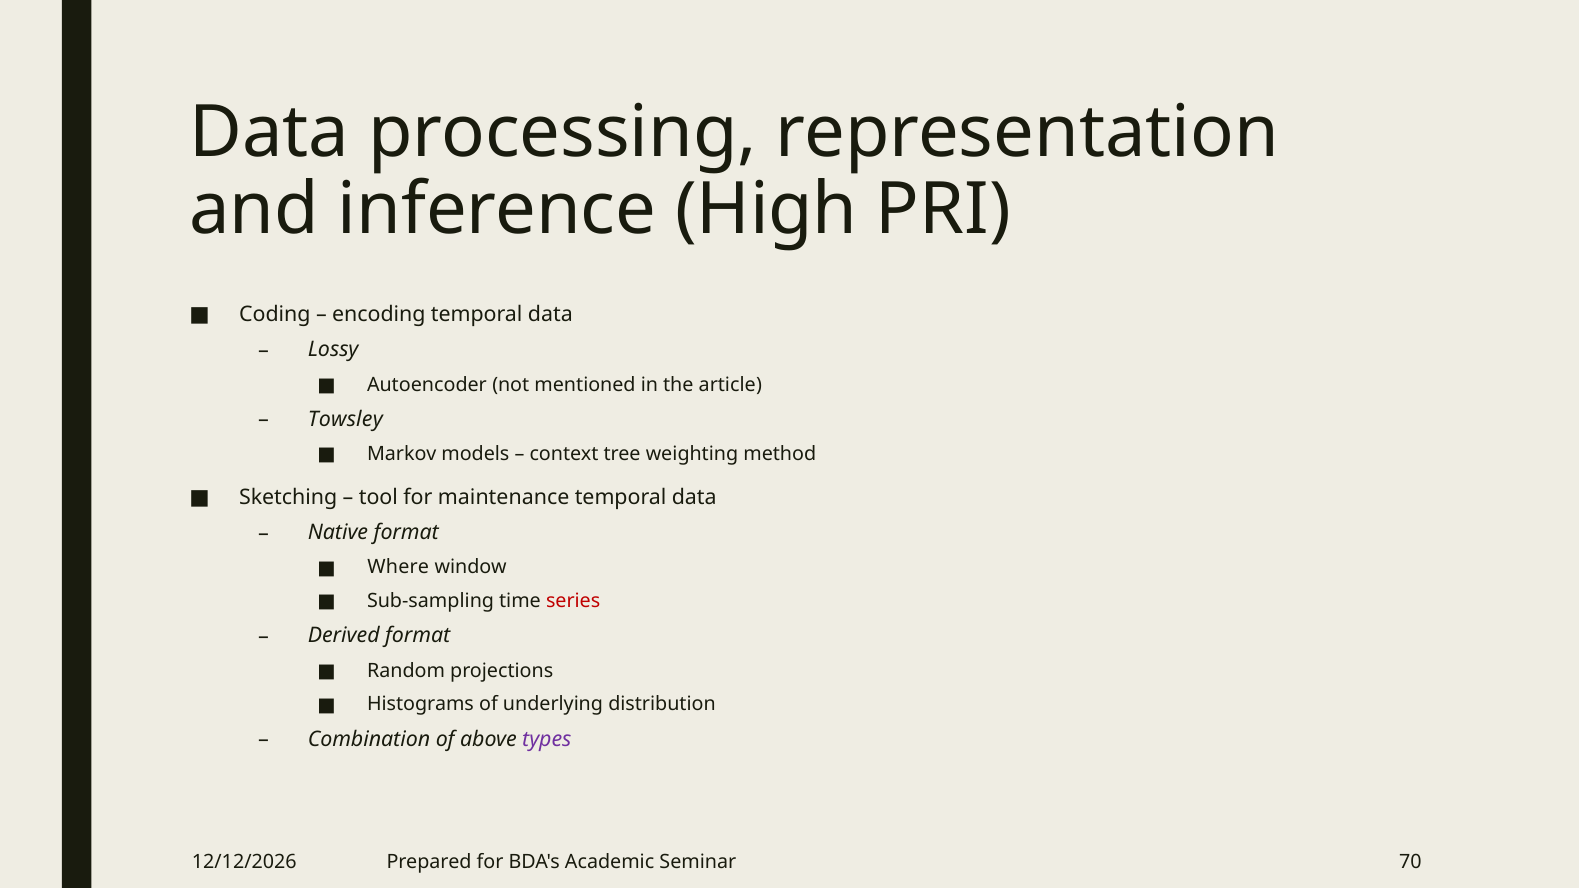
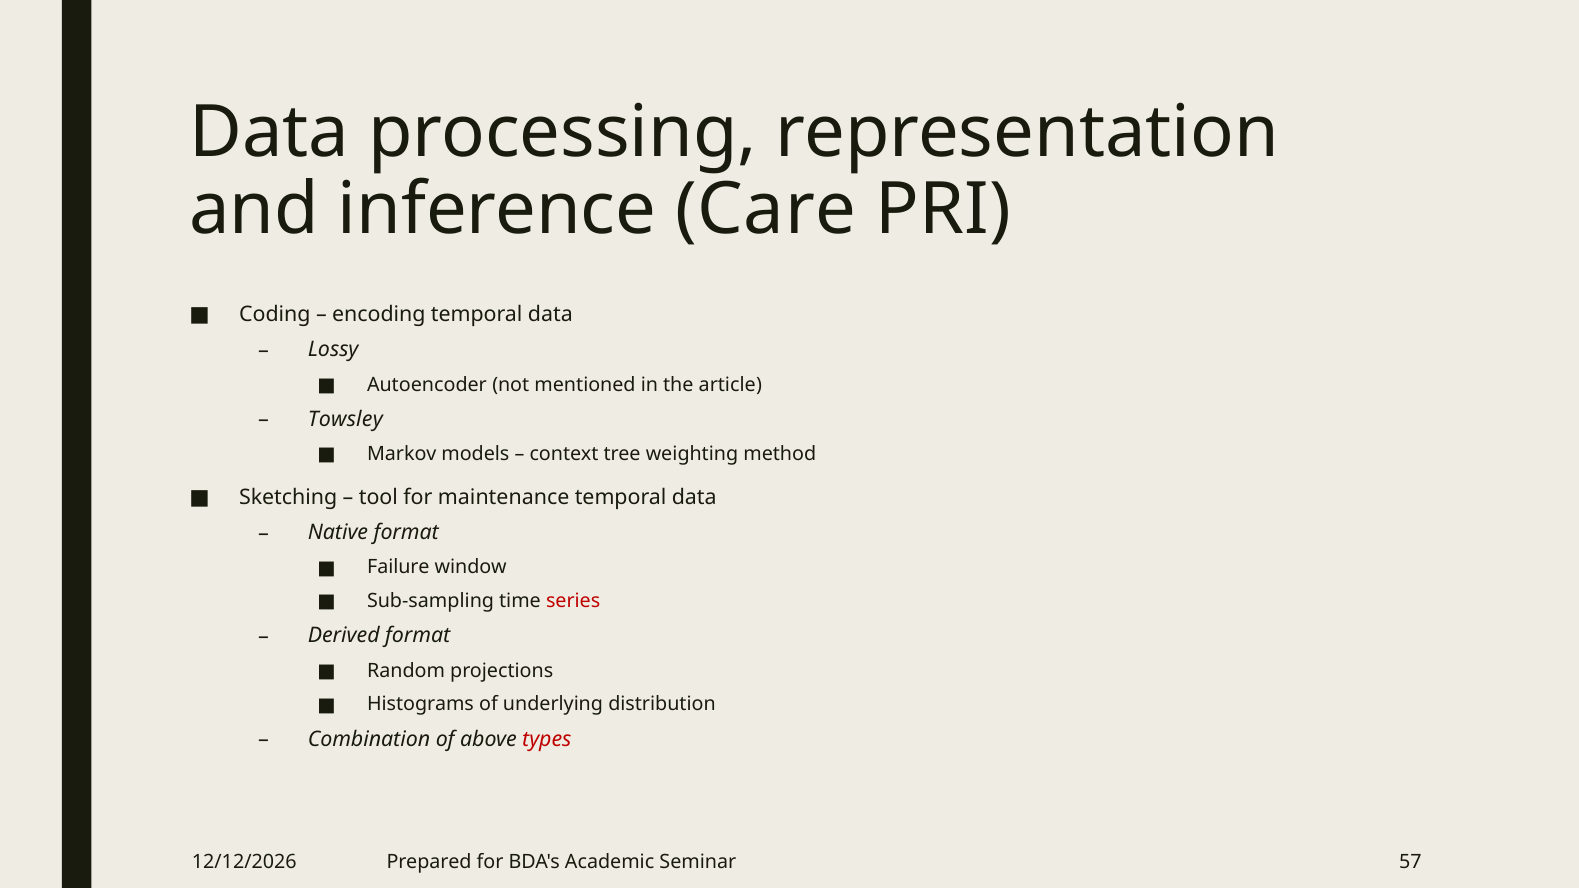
High: High -> Care (766, 210)
Where: Where -> Failure (398, 567)
types colour: purple -> red (547, 739)
70: 70 -> 57 (1410, 862)
